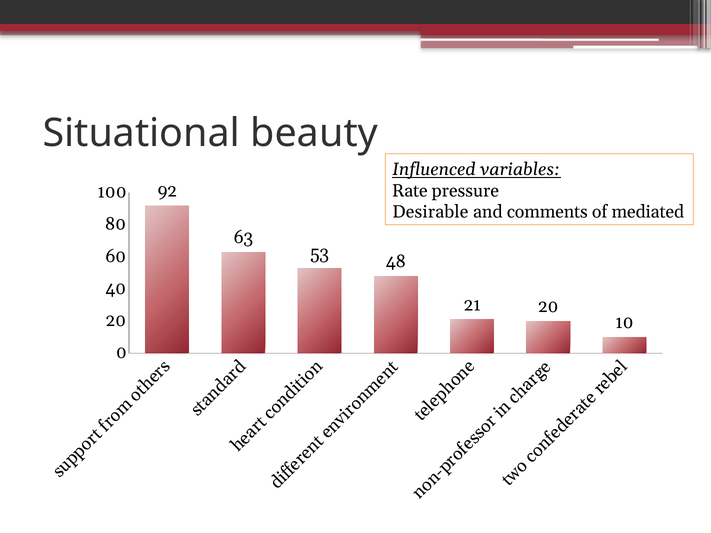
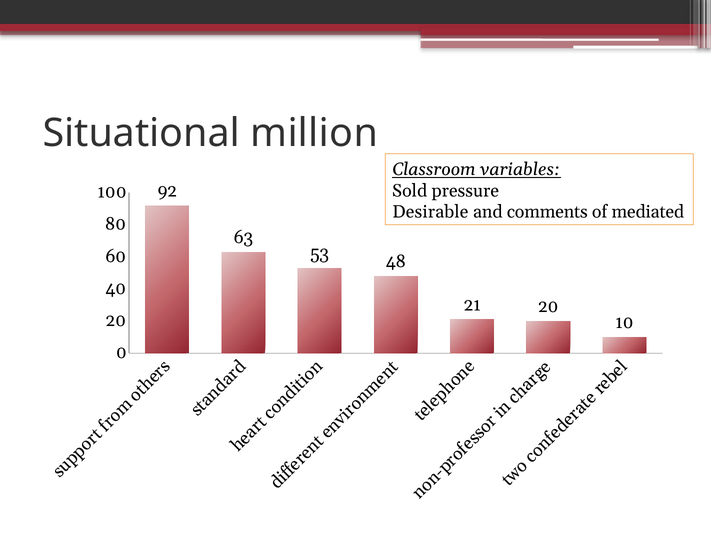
beauty: beauty -> million (314, 133)
Influenced: Influenced -> Classroom (434, 169)
Rate: Rate -> Sold (410, 191)
